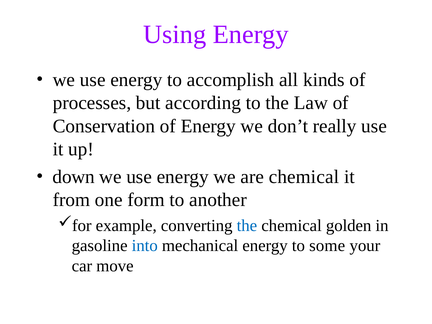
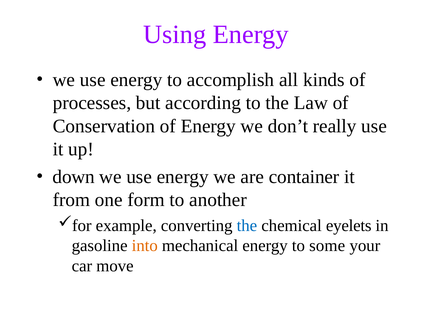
are chemical: chemical -> container (304, 177)
golden: golden -> eyelets (349, 226)
into colour: blue -> orange (145, 246)
